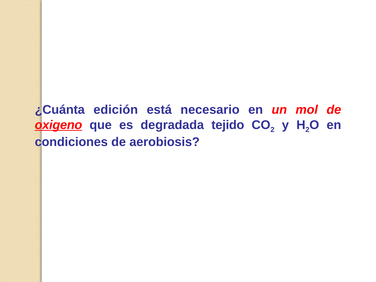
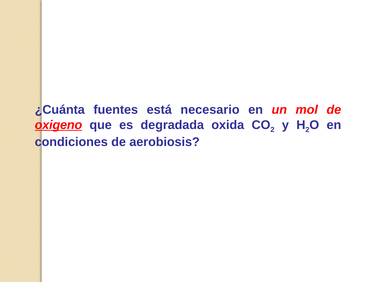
edición: edición -> fuentes (116, 110)
tejido: tejido -> oxida (228, 125)
